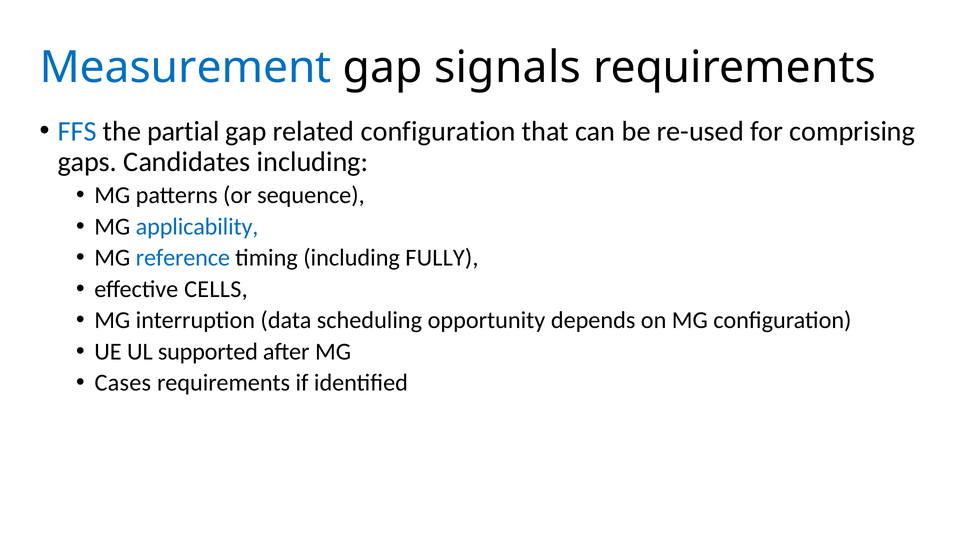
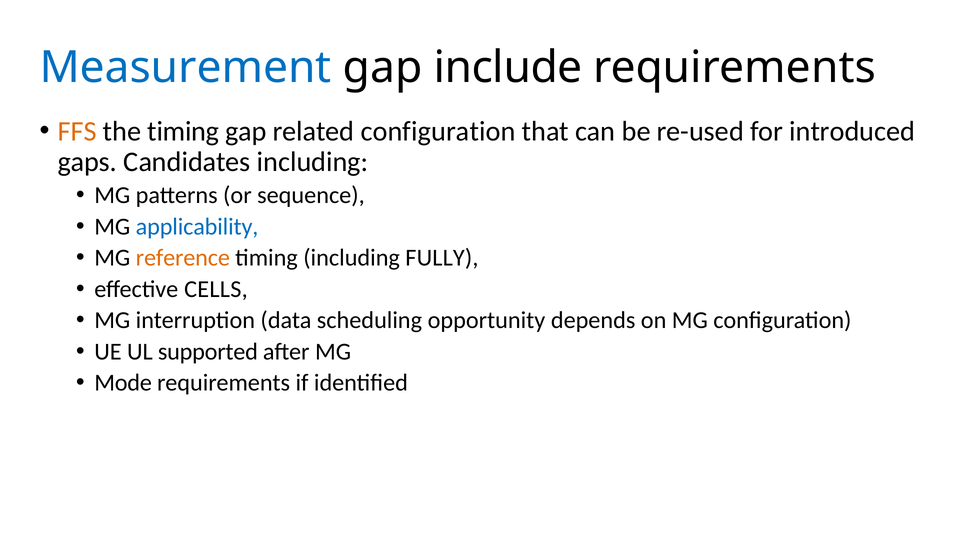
signals: signals -> include (508, 68)
FFS colour: blue -> orange (77, 131)
the partial: partial -> timing (183, 131)
comprising: comprising -> introduced (852, 131)
reference colour: blue -> orange (183, 258)
Cases: Cases -> Mode (123, 382)
